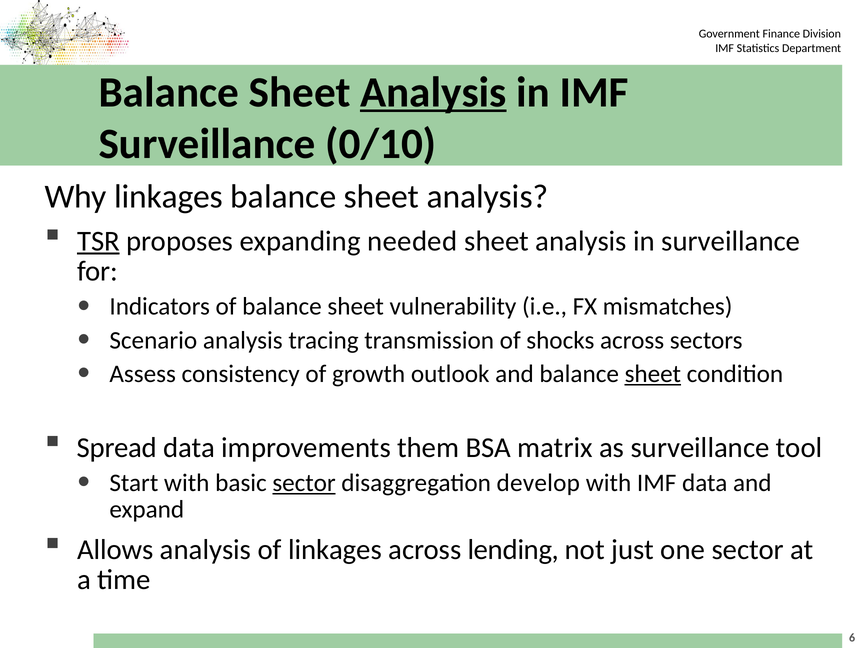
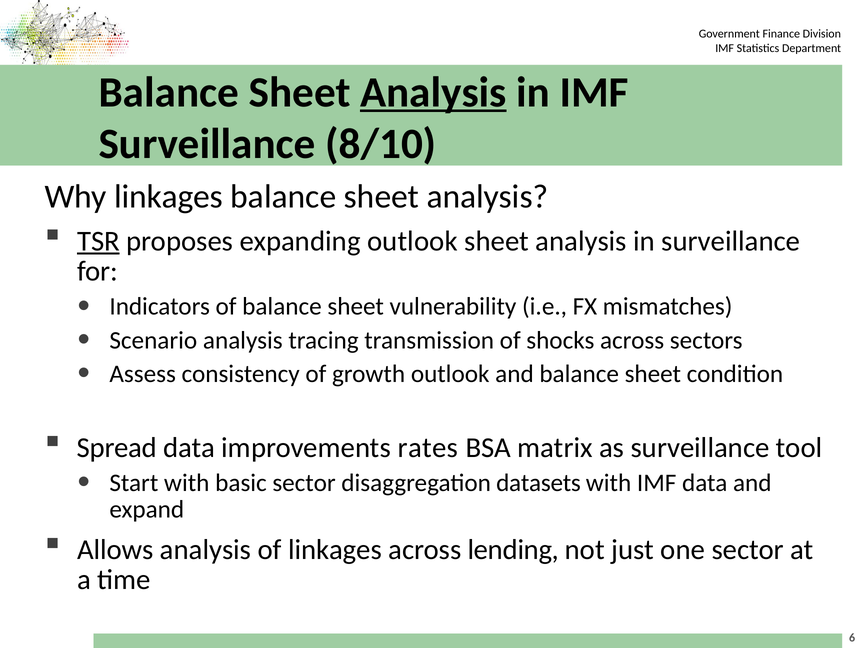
0/10: 0/10 -> 8/10 (381, 144)
expanding needed: needed -> outlook (412, 241)
sheet underline: present -> none (653, 374)
them: them -> rates (428, 448)
sector underline: present -> none (304, 483)
develop: develop -> datasets (538, 483)
